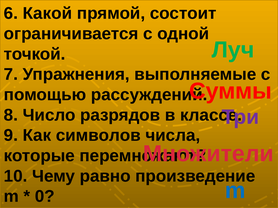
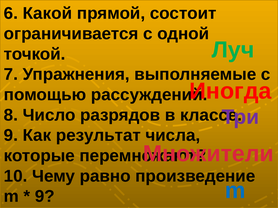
Суммы: Суммы -> Иногда (230, 91)
символов: символов -> результат (98, 136)
0: 0 -> 9 (45, 197)
